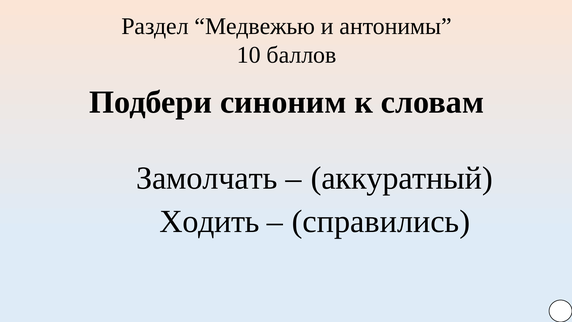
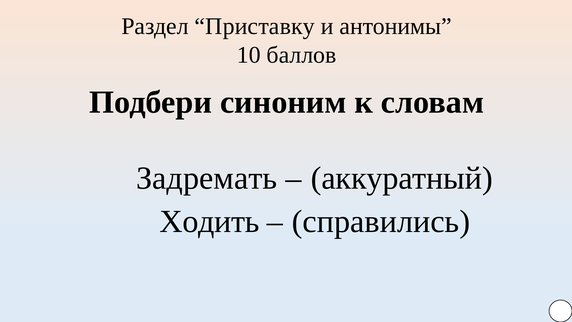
Медвежью: Медвежью -> Приставку (255, 26)
Замолчать: Замолчать -> Задремать (207, 178)
